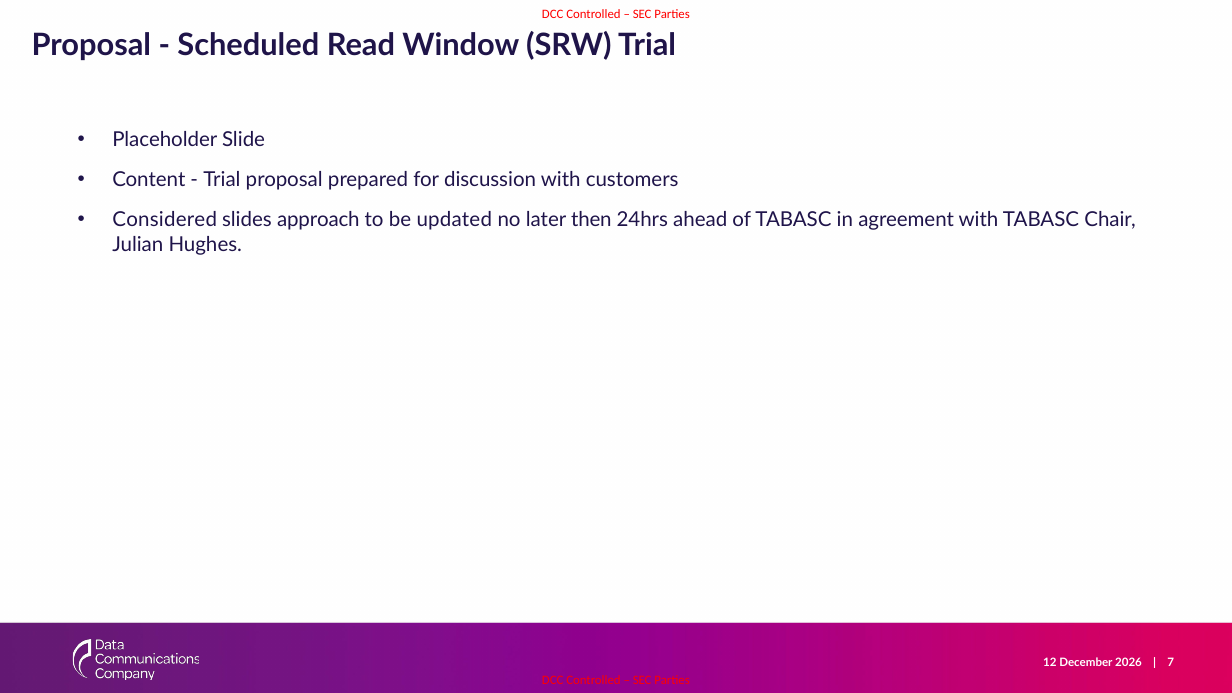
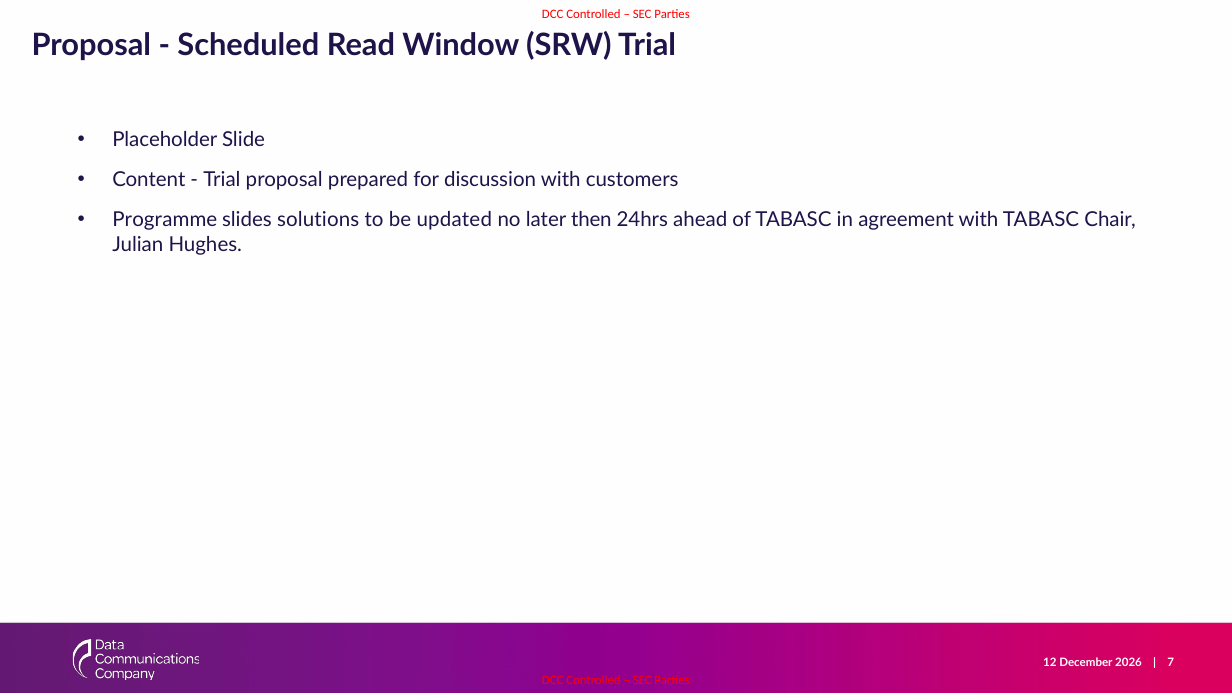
Considered: Considered -> Programme (165, 220)
approach: approach -> solutions (318, 220)
